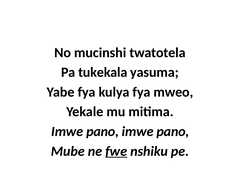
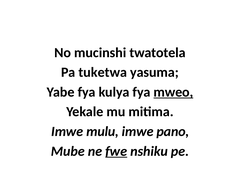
tukekala: tukekala -> tuketwa (103, 72)
mweo underline: none -> present (173, 92)
pano: pano -> mulu (103, 131)
